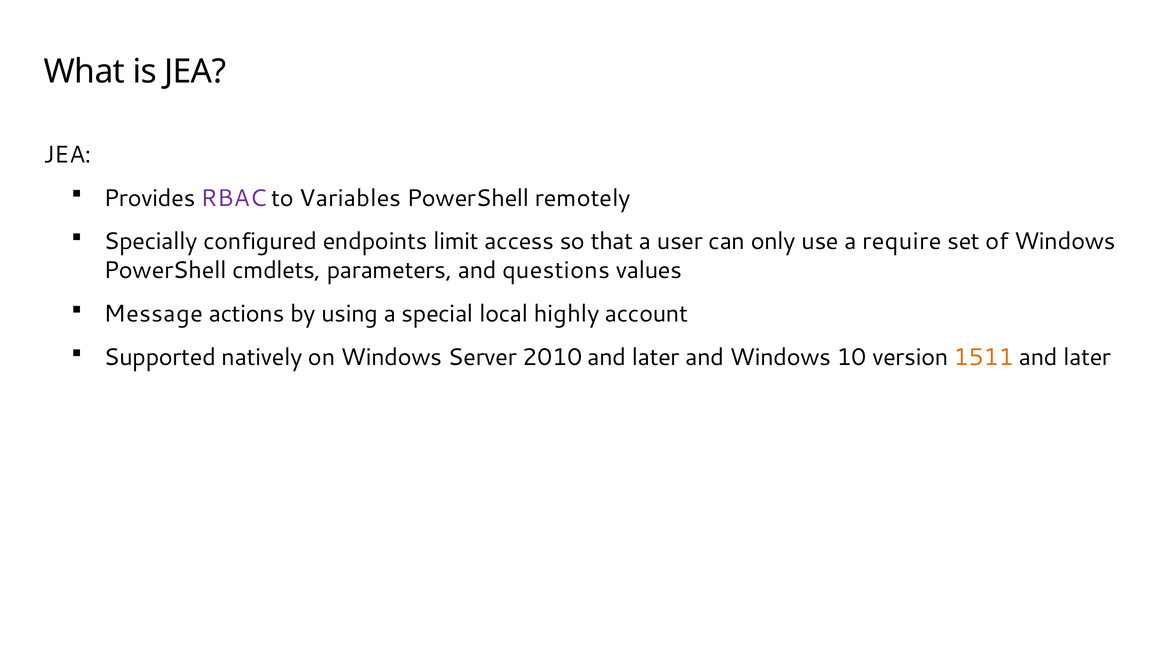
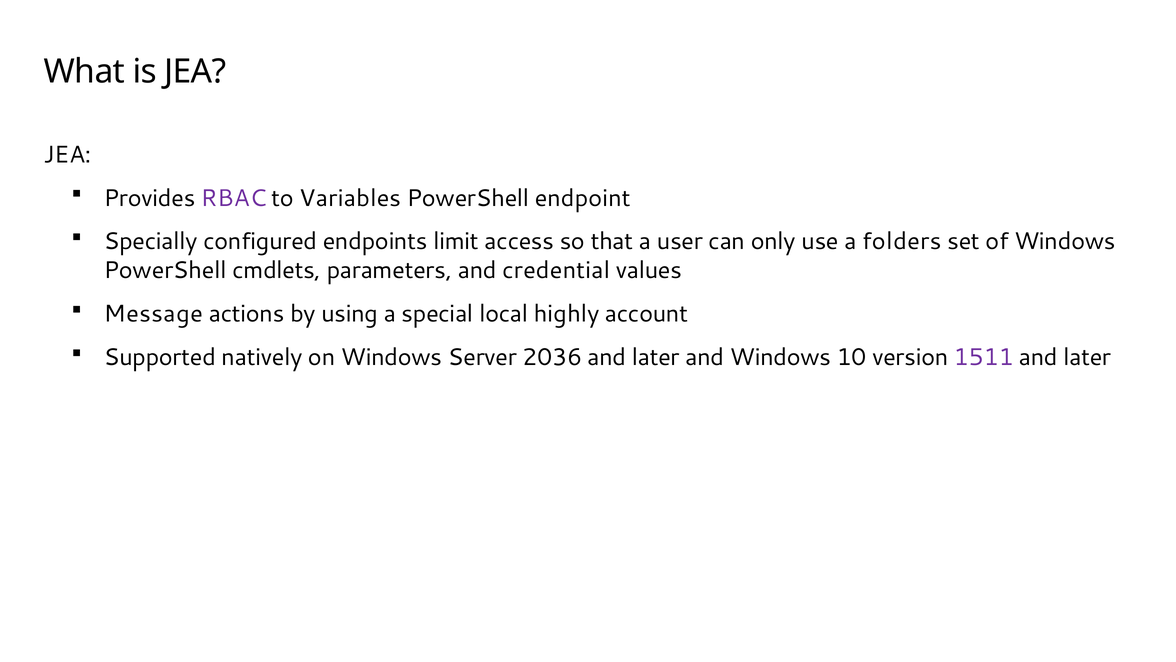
remotely: remotely -> endpoint (583, 198)
require: require -> folders (902, 241)
questions: questions -> credential (556, 270)
2010: 2010 -> 2036 (552, 357)
1511 colour: orange -> purple (984, 357)
